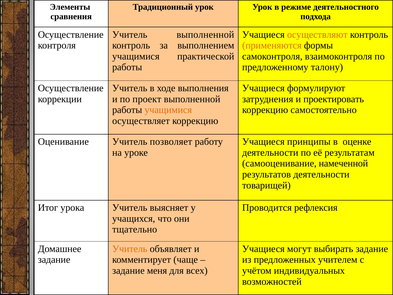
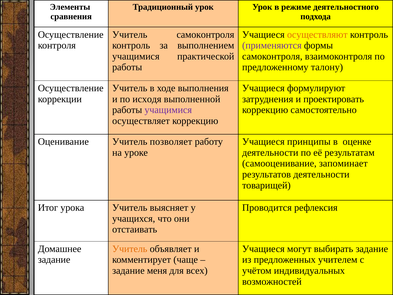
Учитель выполненной: выполненной -> самоконтроля (205, 35)
применяются colour: orange -> purple (272, 45)
проект: проект -> исходя (147, 99)
учащимися colour: orange -> purple (168, 110)
намеченной: намеченной -> запоминает (343, 163)
тщательно: тщательно -> отстаивать (135, 229)
